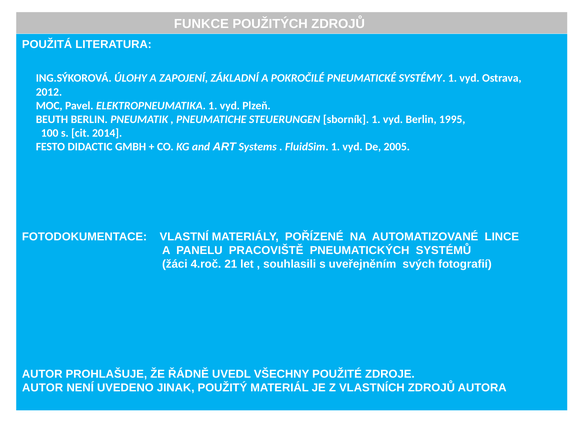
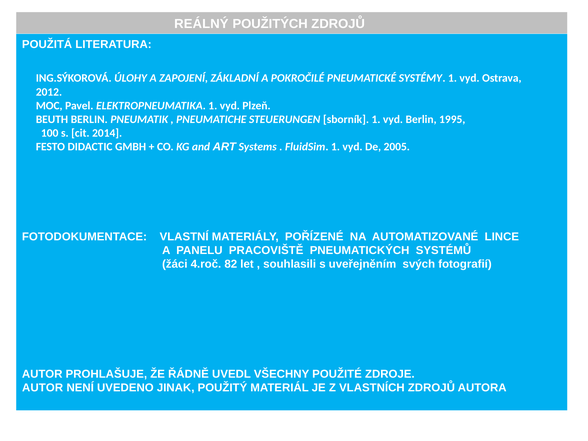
FUNKCE: FUNKCE -> REÁLNÝ (201, 24)
21: 21 -> 82 (231, 264)
